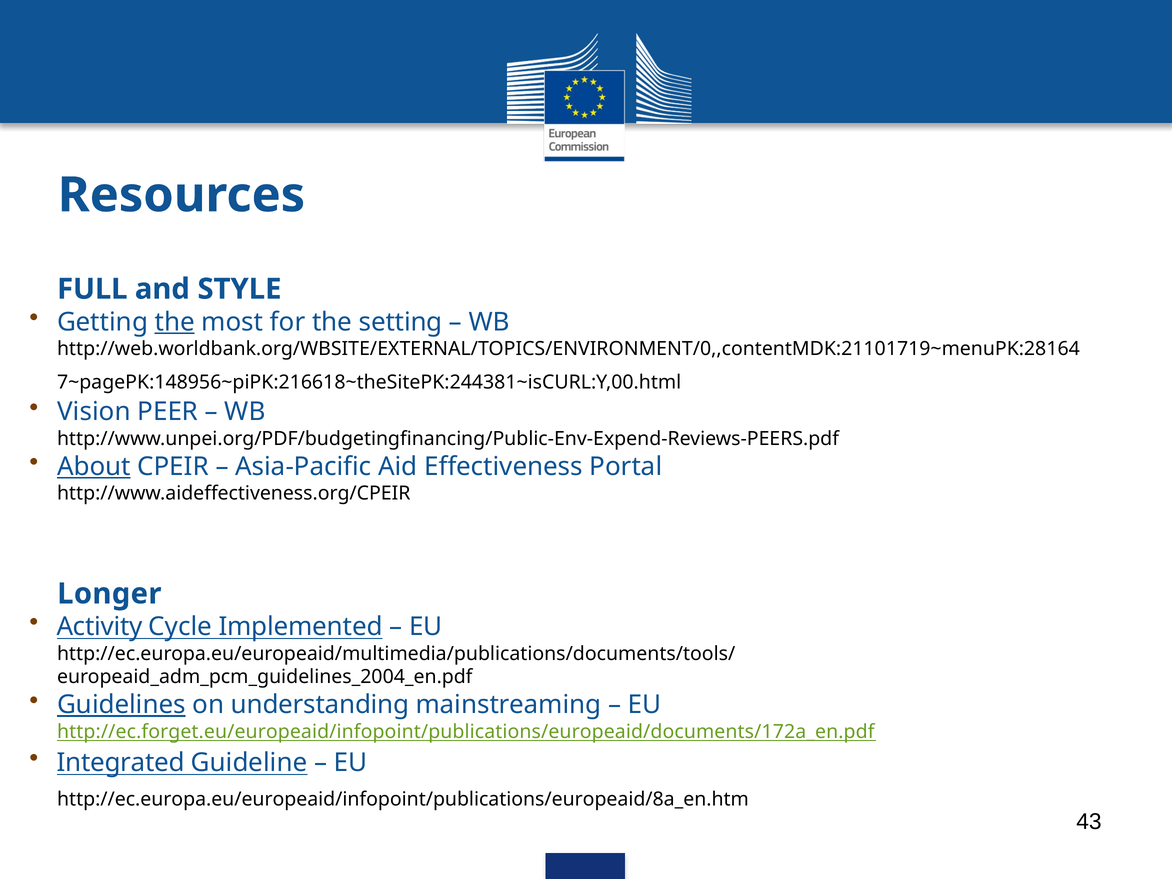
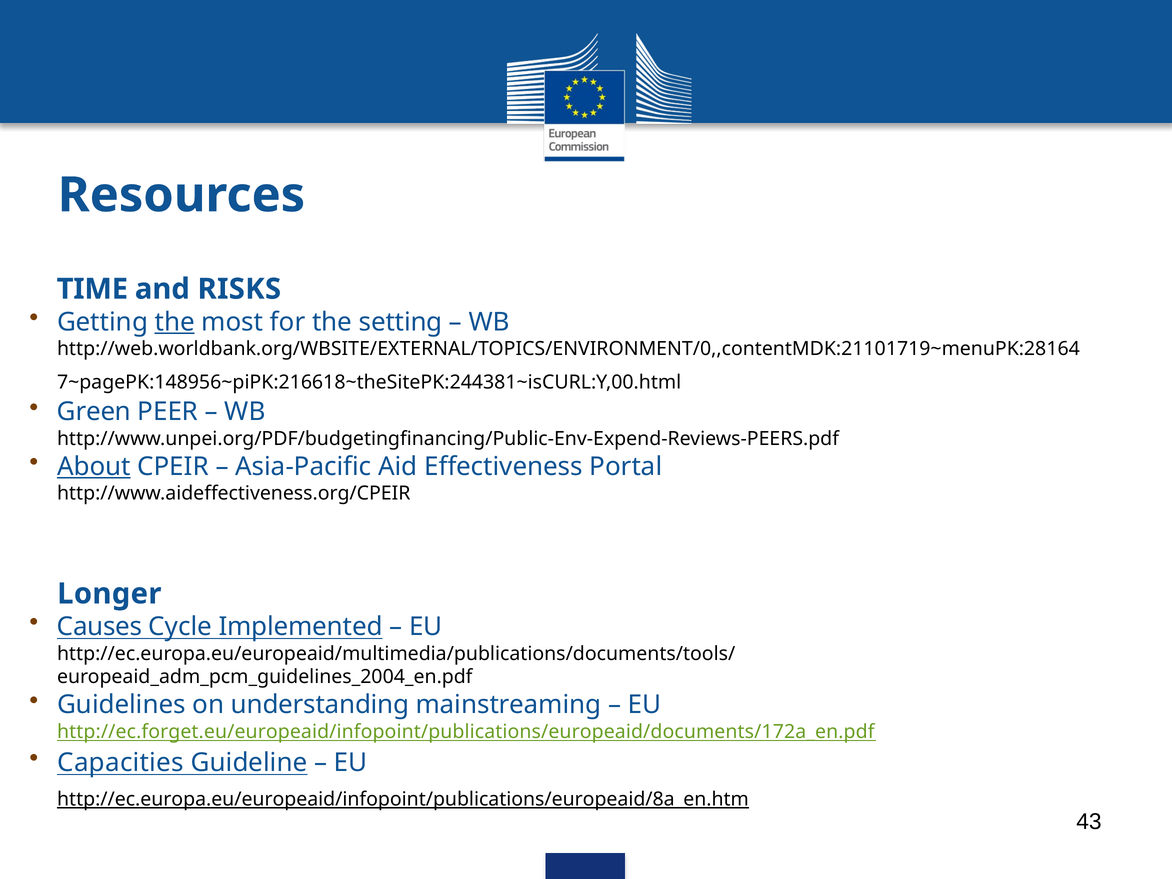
FULL: FULL -> TIME (92, 289)
STYLE: STYLE -> RISKS (239, 289)
Vision: Vision -> Green (94, 412)
Activity: Activity -> Causes (100, 627)
Guidelines underline: present -> none (121, 705)
Integrated: Integrated -> Capacities (121, 763)
http://ec.europa.eu/europeaid/infopoint/publications/europeaid/8a_en.htm underline: none -> present (403, 799)
